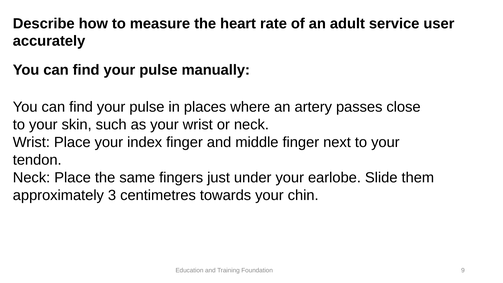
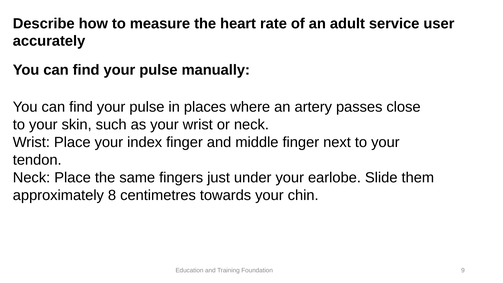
3: 3 -> 8 (112, 195)
